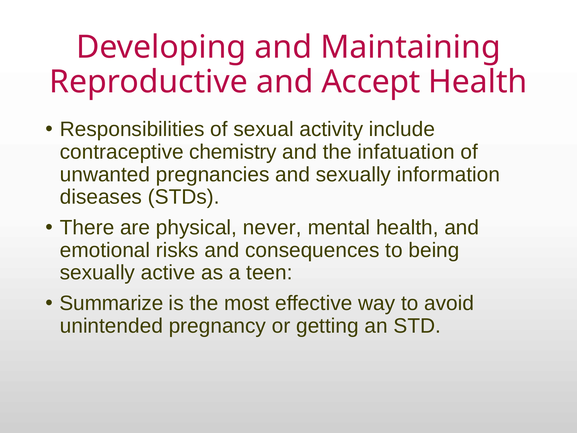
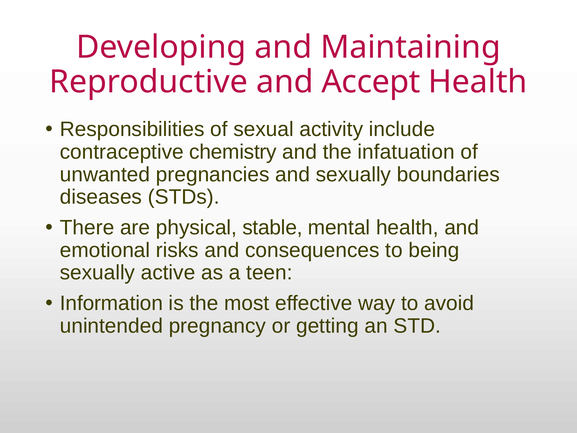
information: information -> boundaries (448, 174)
never: never -> stable (272, 227)
Summarize: Summarize -> Information (111, 303)
